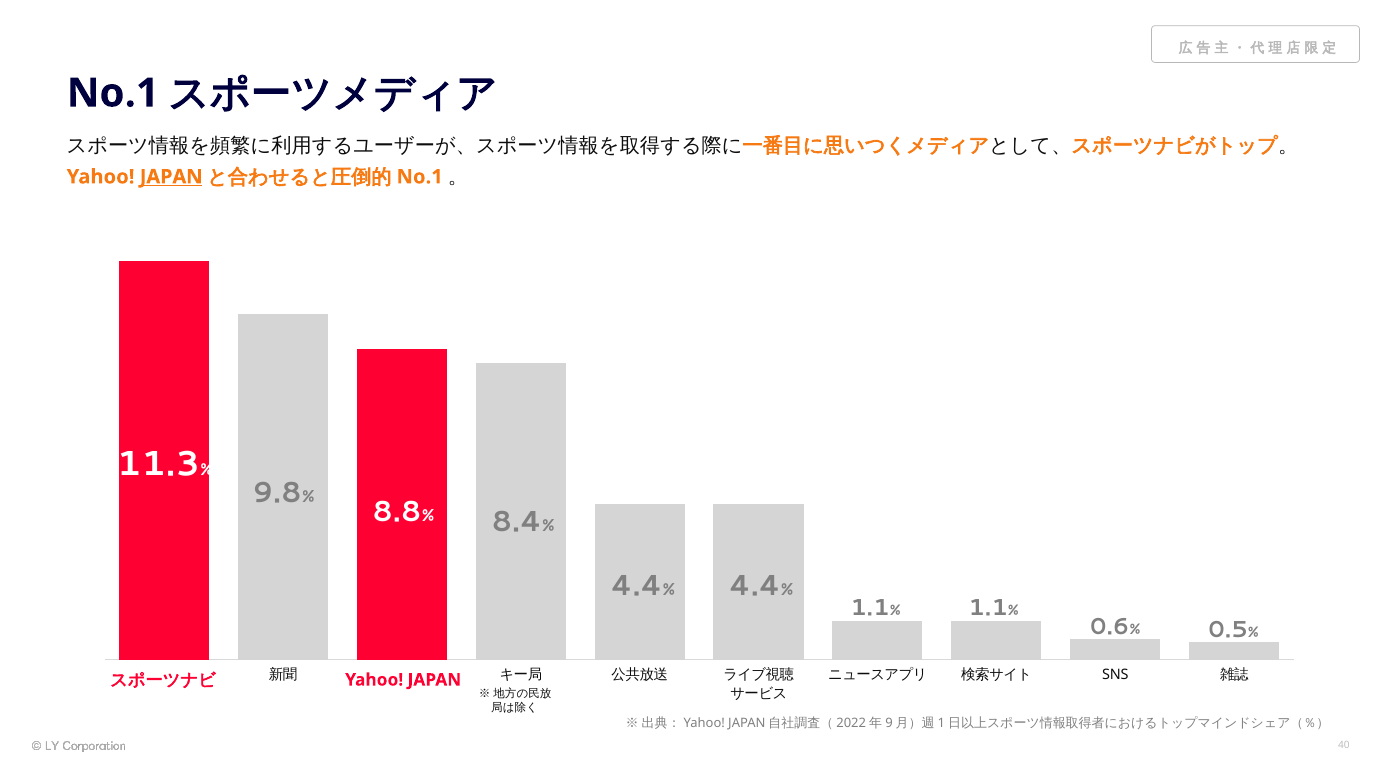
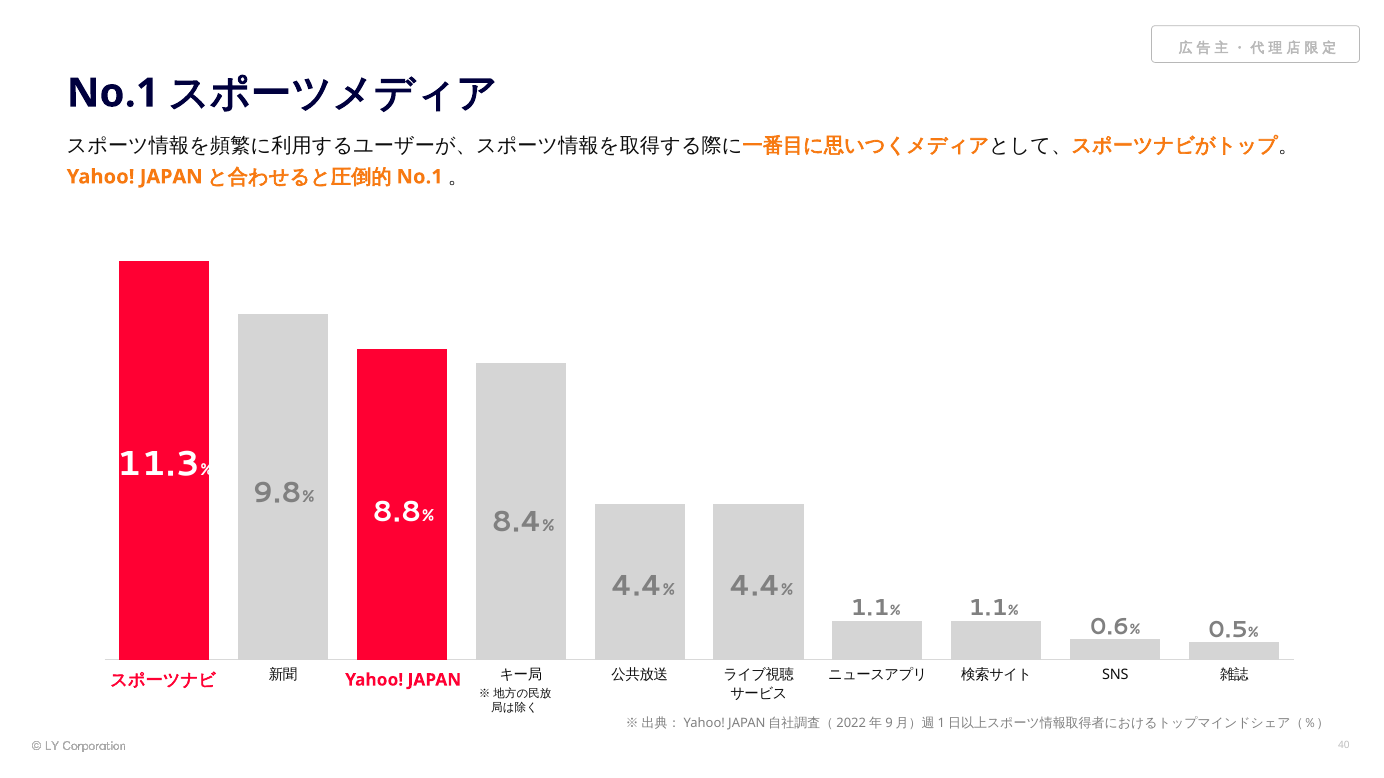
JAPAN underline: present -> none (171, 177)
